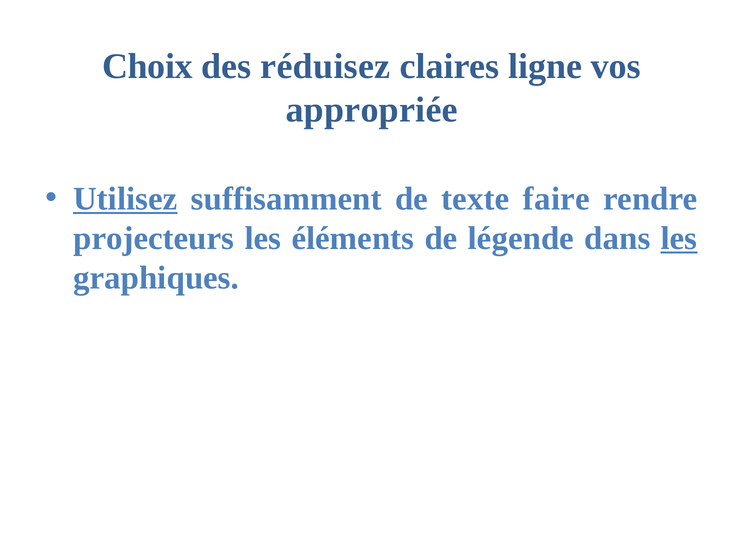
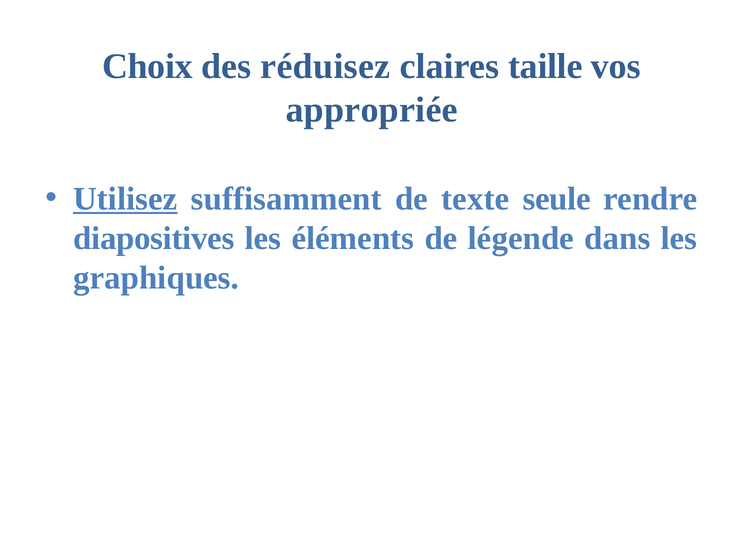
ligne: ligne -> taille (545, 67)
faire: faire -> seule (557, 199)
projecteurs: projecteurs -> diapositives (154, 238)
les underline: present -> none (679, 238)
